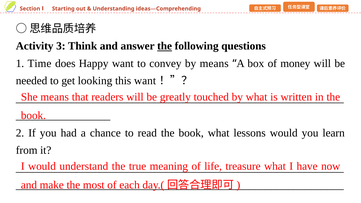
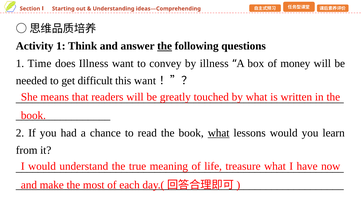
Activity 3: 3 -> 1 (61, 46)
does Happy: Happy -> Illness (94, 63)
by means: means -> illness (214, 63)
looking: looking -> difficult (95, 81)
what underline: none -> present (219, 133)
